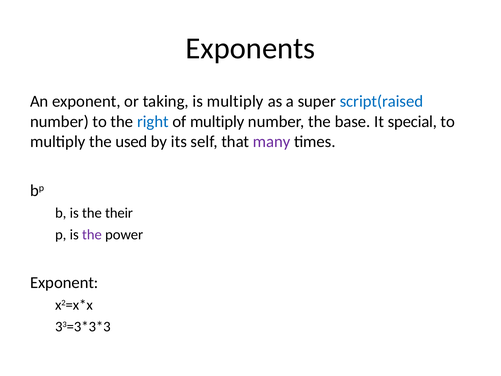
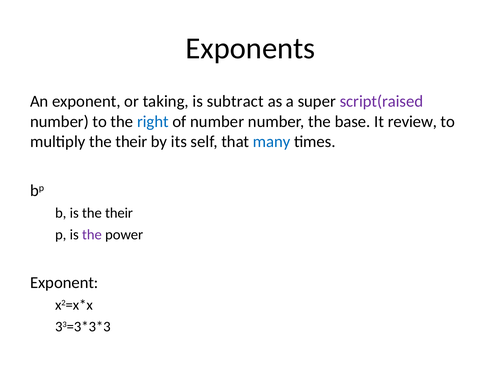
is multiply: multiply -> subtract (235, 101)
script(raised colour: blue -> purple (381, 101)
of multiply: multiply -> number (217, 121)
special: special -> review (412, 121)
multiply the used: used -> their (131, 141)
many colour: purple -> blue (272, 141)
